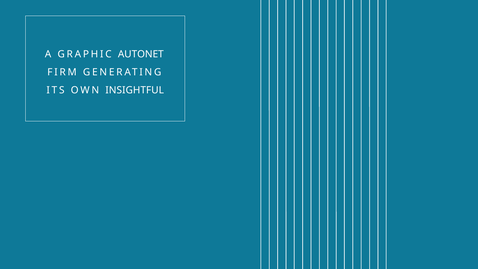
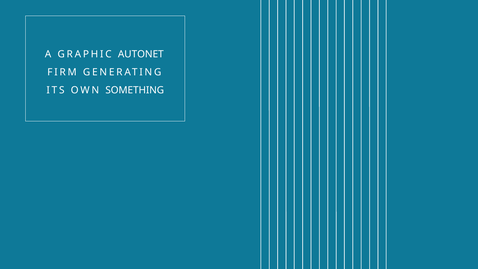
INSIGHTFUL: INSIGHTFUL -> SOMETHING (135, 90)
